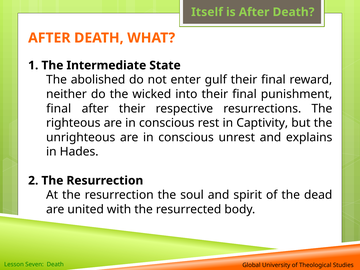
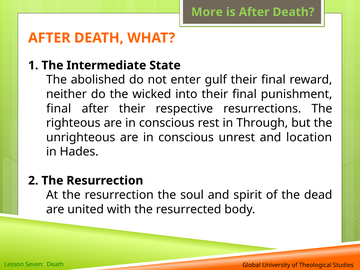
Itself: Itself -> More (207, 12)
Captivity: Captivity -> Through (262, 123)
explains: explains -> location (309, 137)
